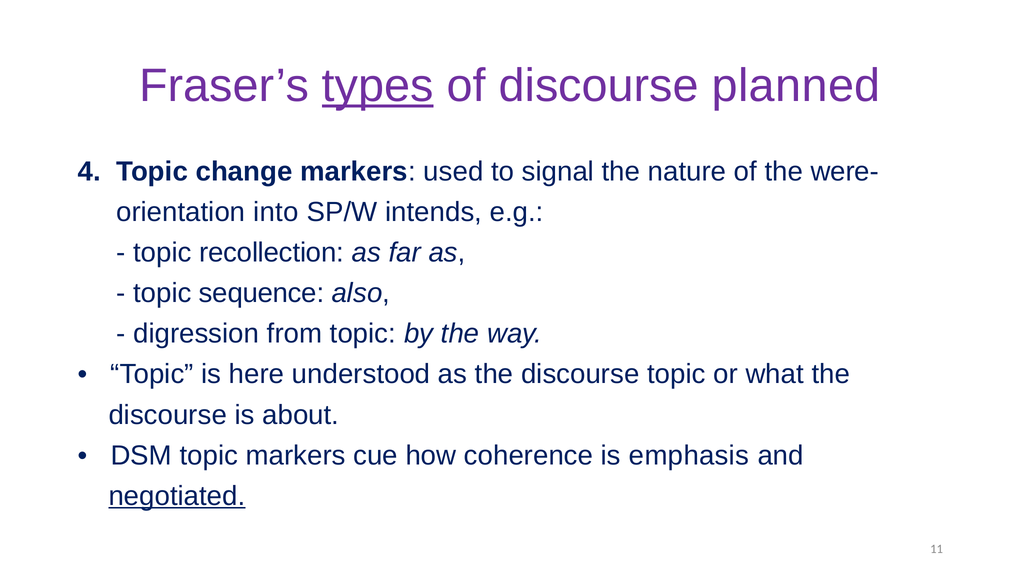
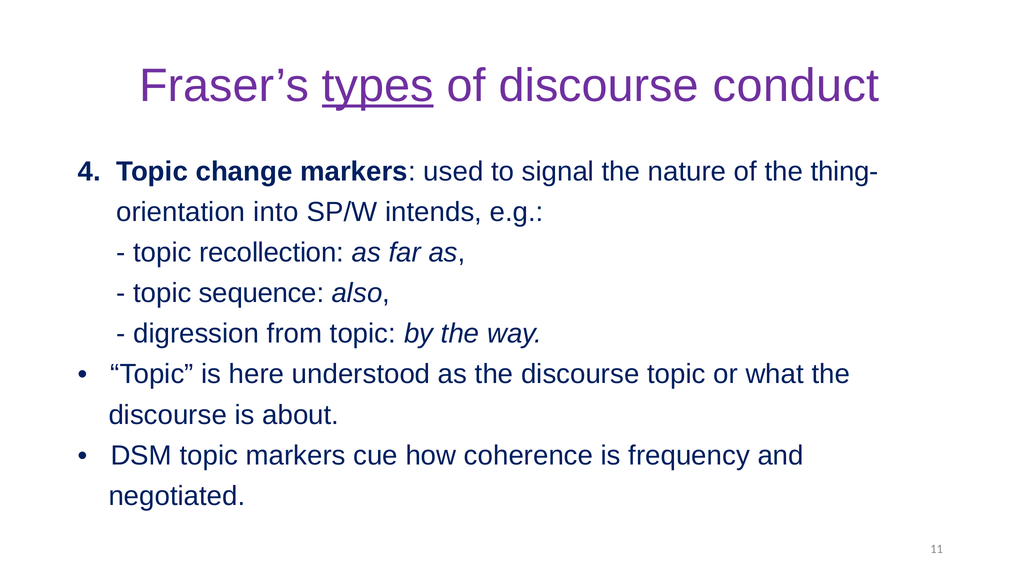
planned: planned -> conduct (796, 86)
were-: were- -> thing- (845, 171)
emphasis: emphasis -> frequency (689, 455)
negotiated underline: present -> none (177, 495)
